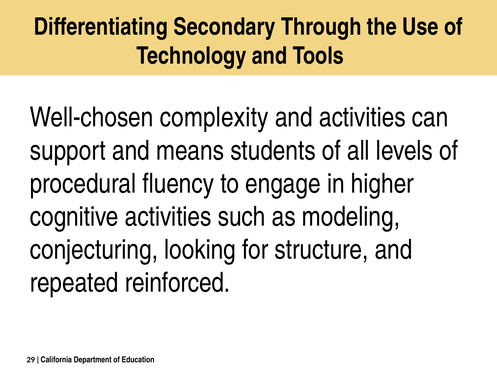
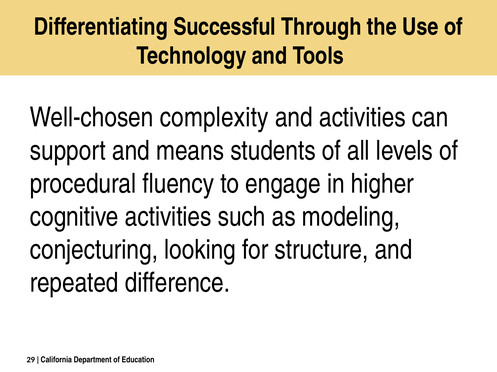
Secondary: Secondary -> Successful (225, 27)
reinforced: reinforced -> difference (177, 283)
